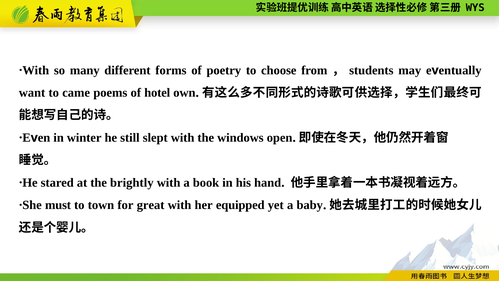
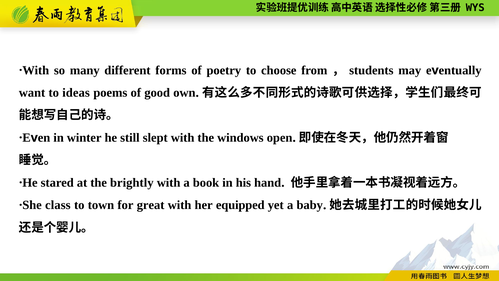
came: came -> ideas (76, 93)
hotel: hotel -> good (157, 93)
must: must -> class (58, 205)
